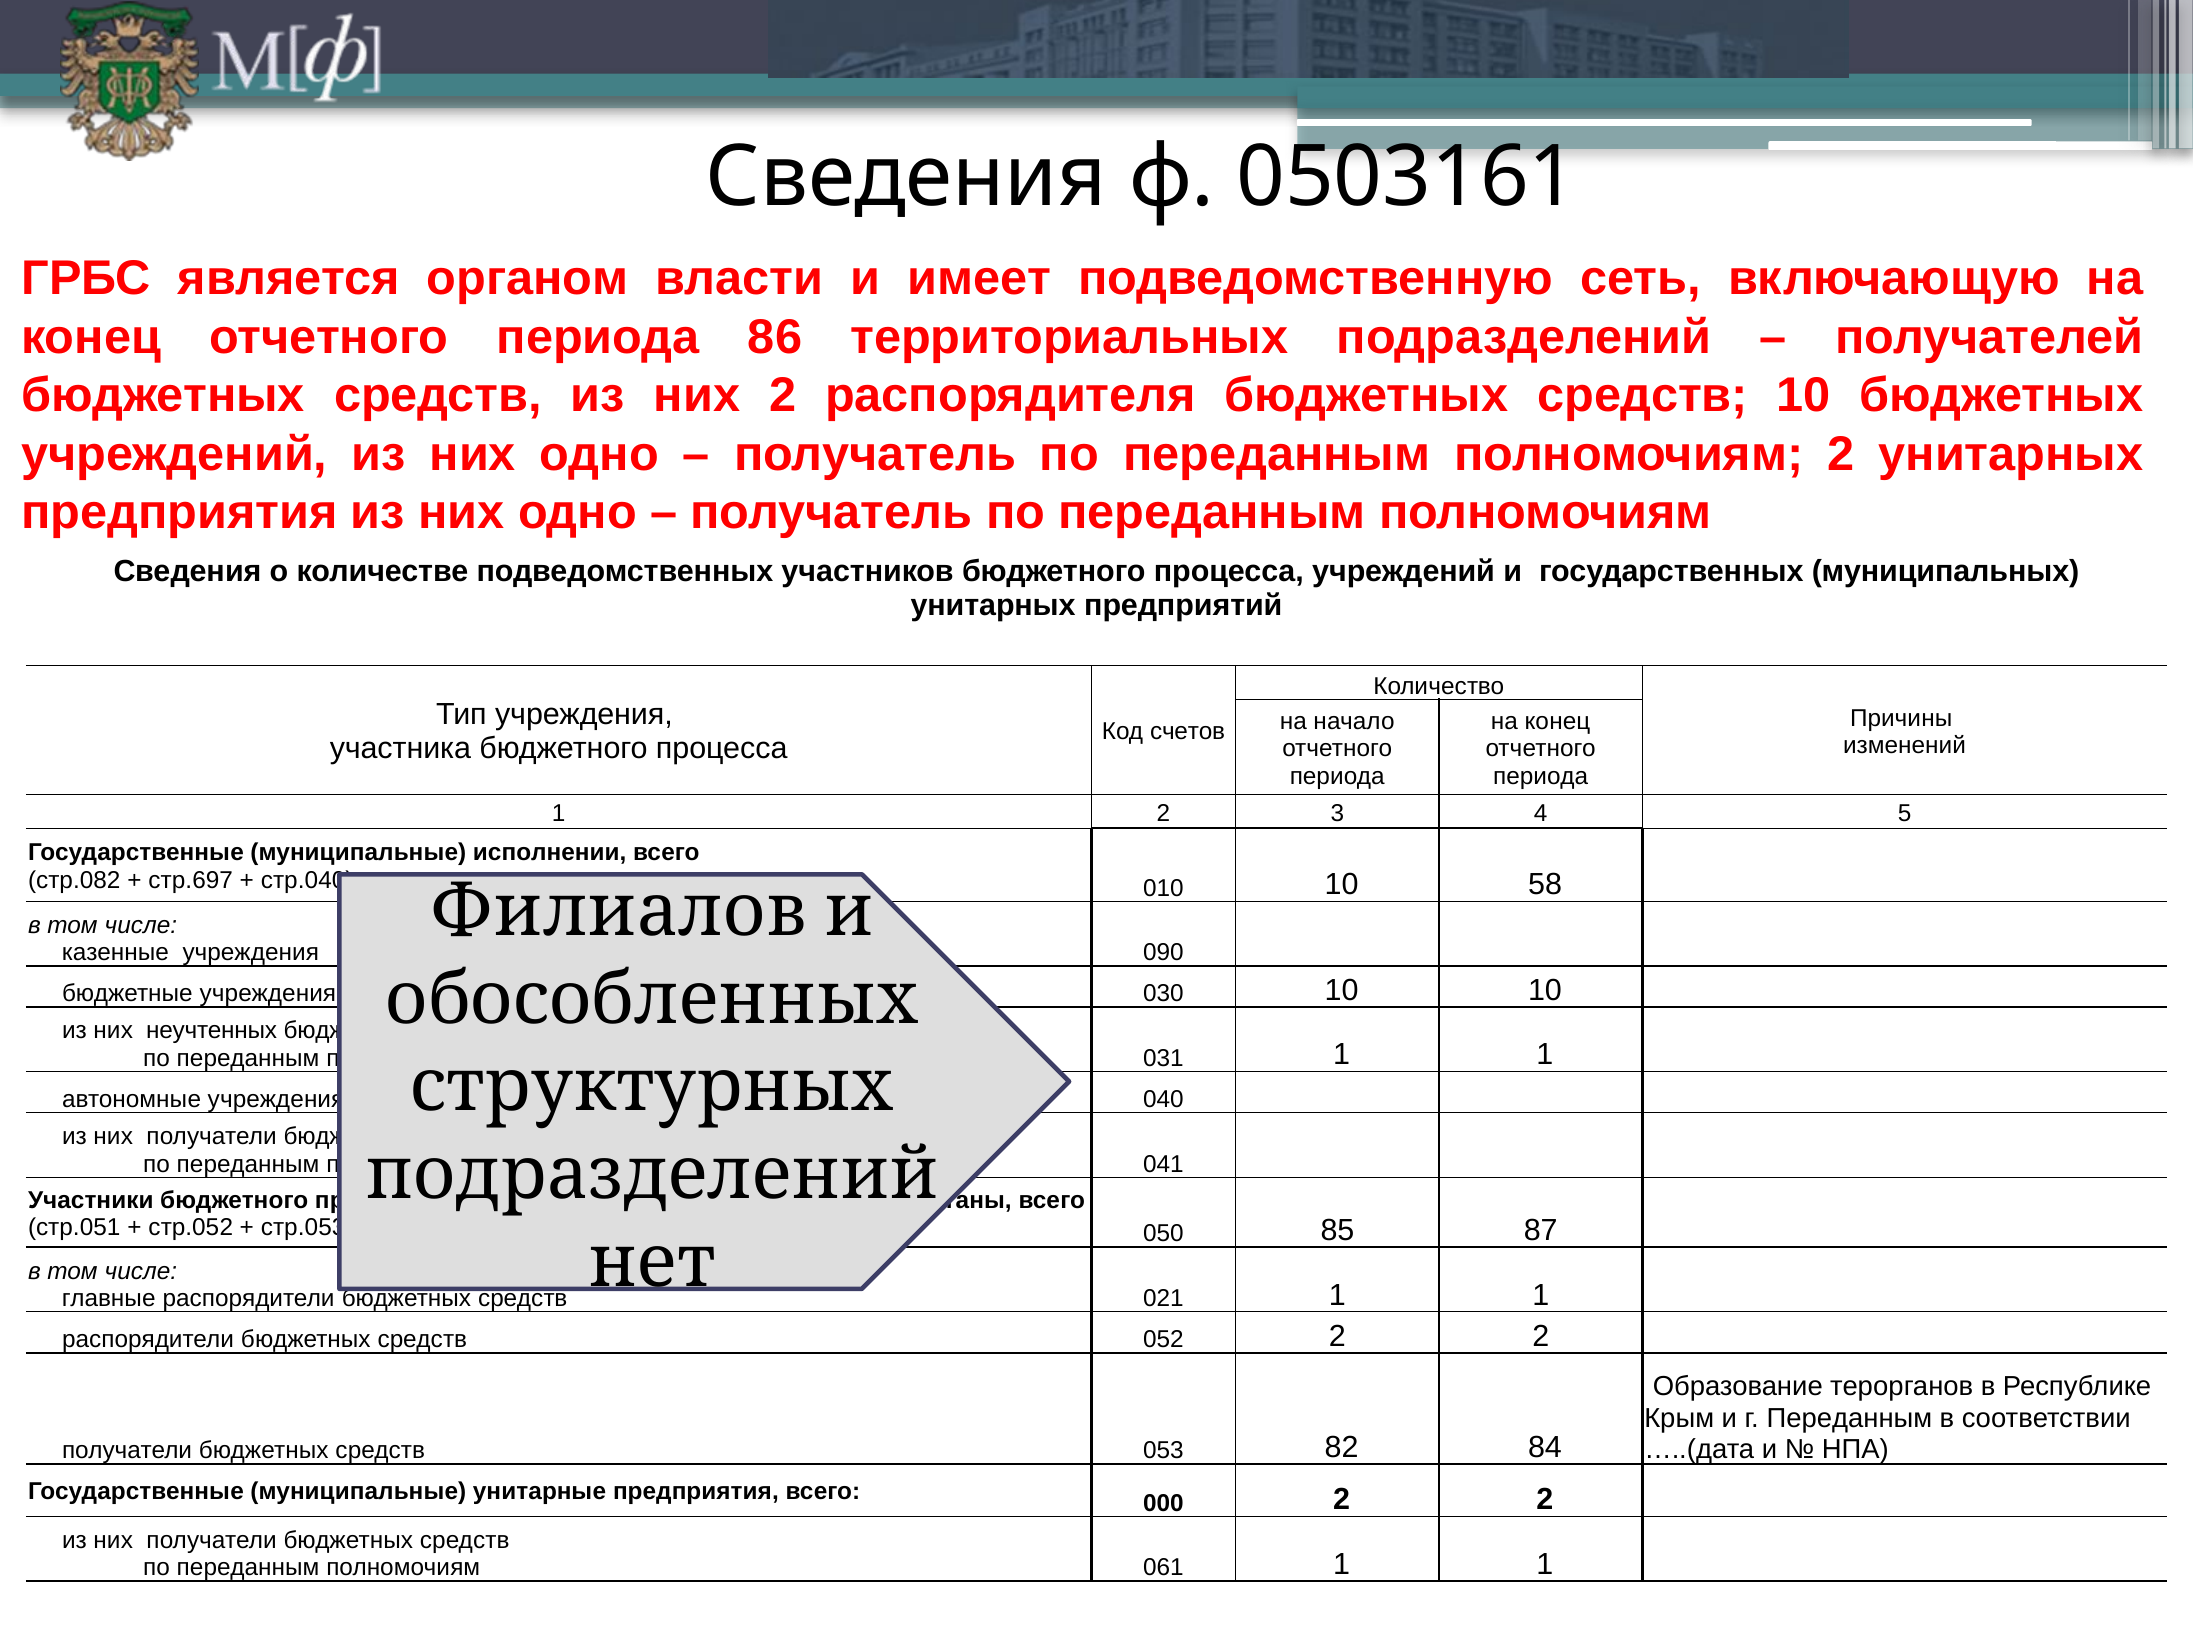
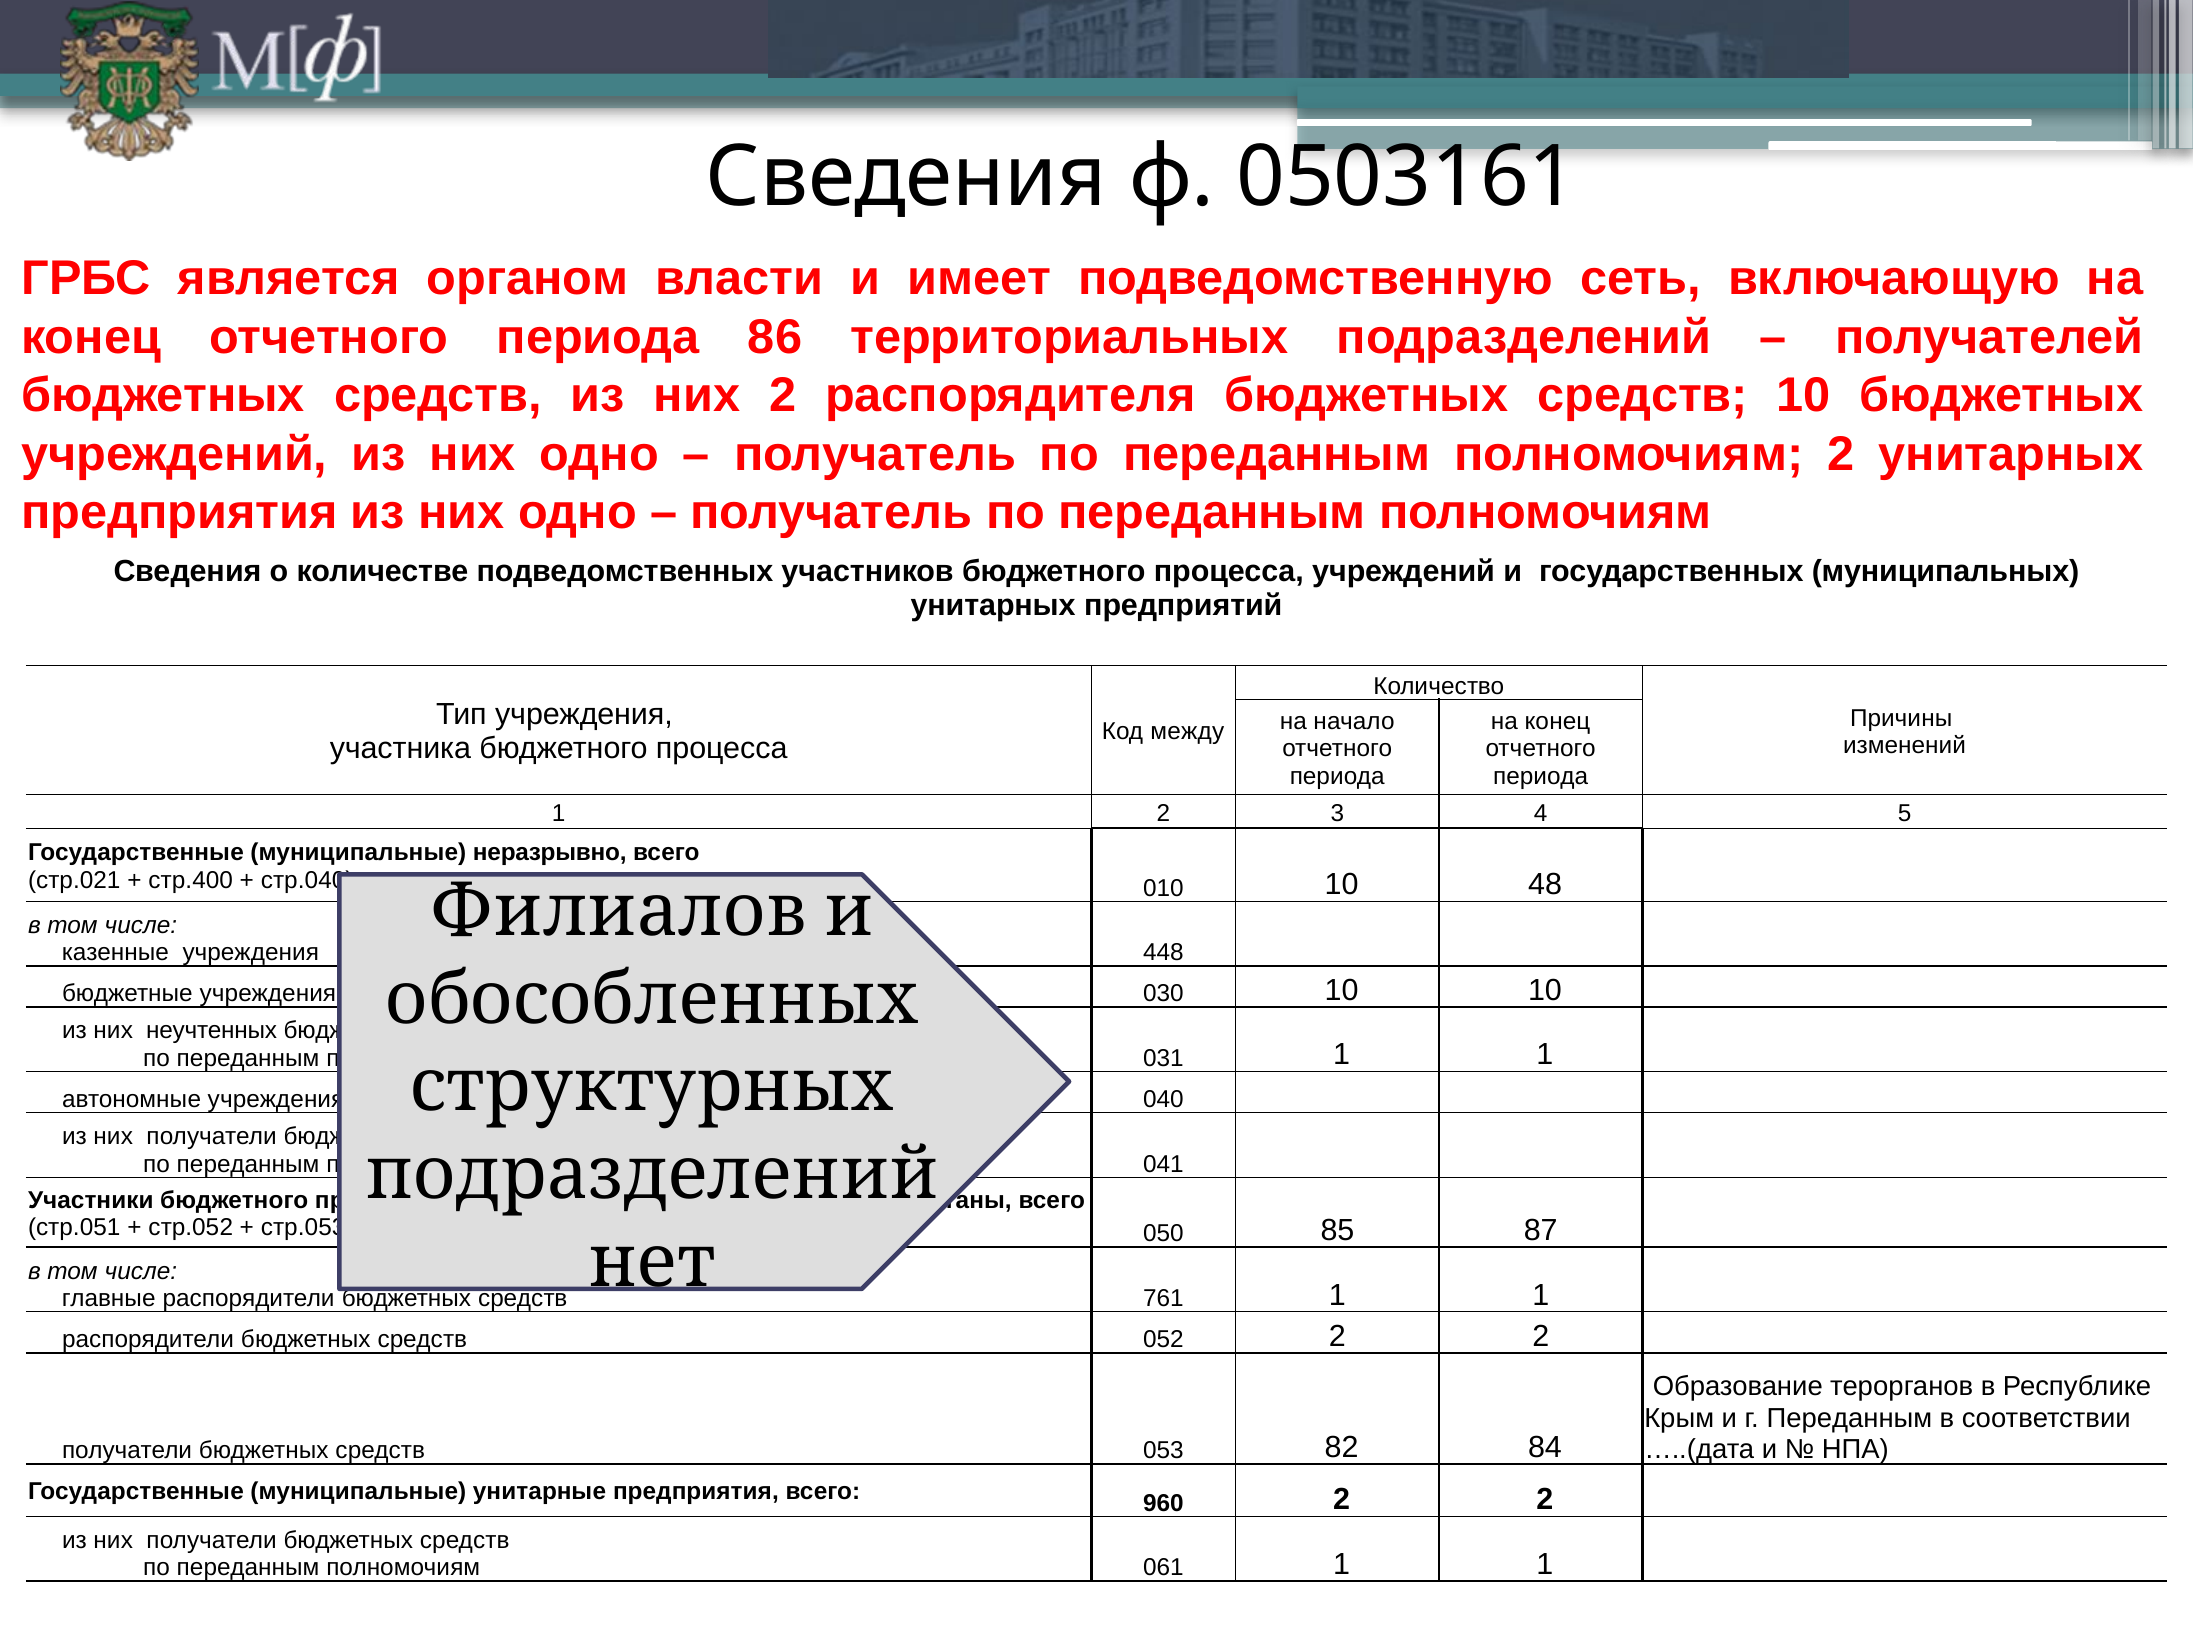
счетов: счетов -> между (1187, 732)
исполнении: исполнении -> неразрывно (550, 853)
стр.082: стр.082 -> стр.021 (74, 880)
стр.697: стр.697 -> стр.400 (191, 880)
58: 58 -> 48 (1545, 885)
090: 090 -> 448 (1163, 952)
021: 021 -> 761 (1163, 1298)
000: 000 -> 960 (1163, 1503)
